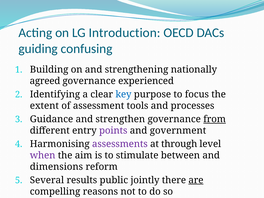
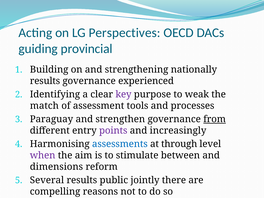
Introduction: Introduction -> Perspectives (125, 33)
confusing: confusing -> provincial (87, 49)
agreed: agreed -> results (45, 81)
key colour: blue -> purple (123, 94)
focus: focus -> weak (197, 94)
extent: extent -> match (44, 106)
Guidance: Guidance -> Paraguay (51, 119)
government: government -> increasingly (178, 131)
assessments colour: purple -> blue (120, 144)
are underline: present -> none (196, 180)
